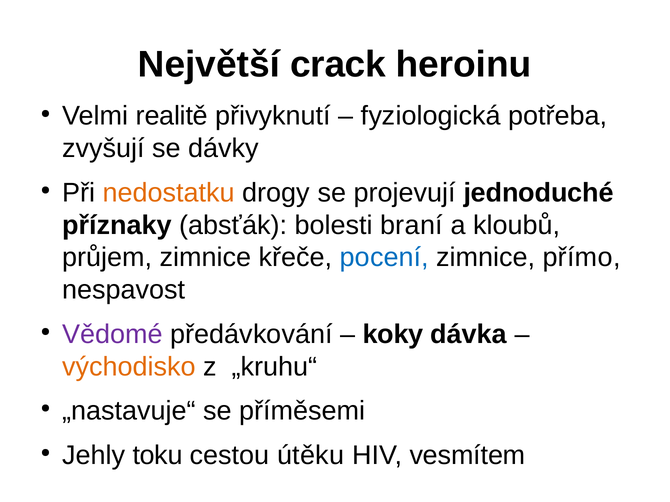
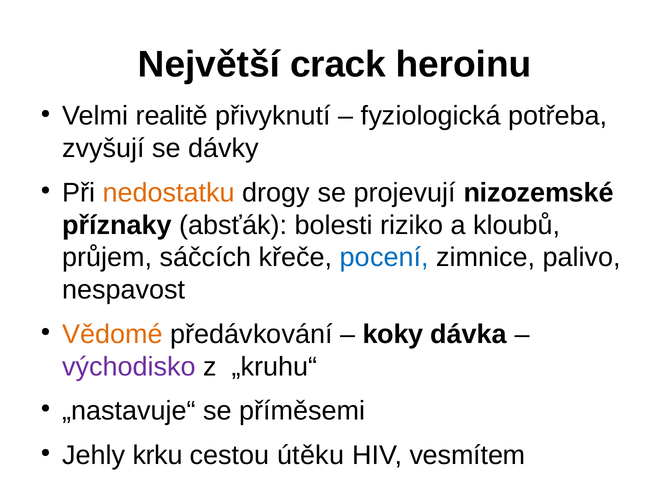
jednoduché: jednoduché -> nizozemské (539, 193)
braní: braní -> riziko (412, 225)
průjem zimnice: zimnice -> sáčcích (206, 258)
přímo: přímo -> palivo (582, 258)
Vědomé colour: purple -> orange (113, 335)
východisko colour: orange -> purple (129, 367)
toku: toku -> krku (158, 456)
